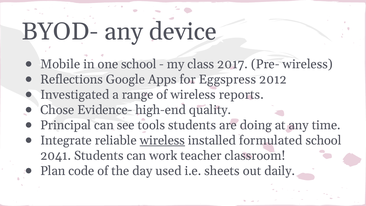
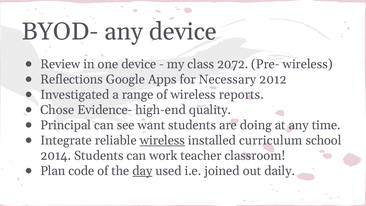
Mobile: Mobile -> Review (60, 64)
one school: school -> device (139, 64)
2017: 2017 -> 2072 (233, 64)
Eggspress: Eggspress -> Necessary (227, 79)
tools: tools -> want (151, 125)
formulated: formulated -> curriculum (271, 140)
2041: 2041 -> 2014 (56, 156)
day underline: none -> present (142, 171)
sheets: sheets -> joined (222, 171)
